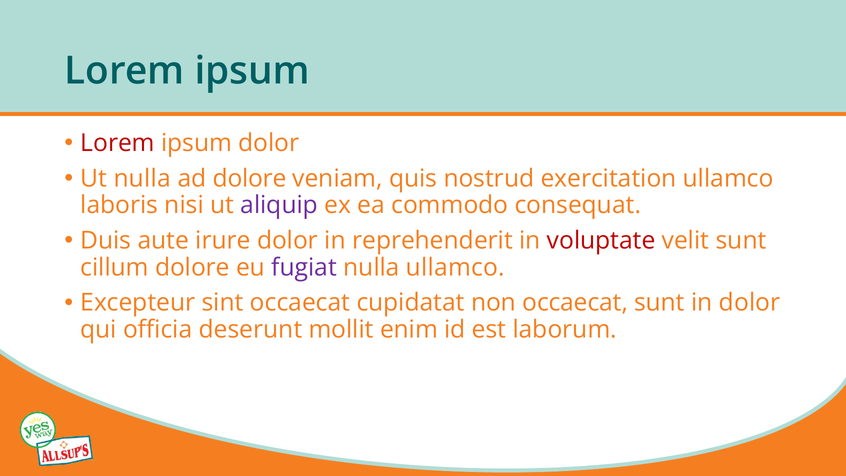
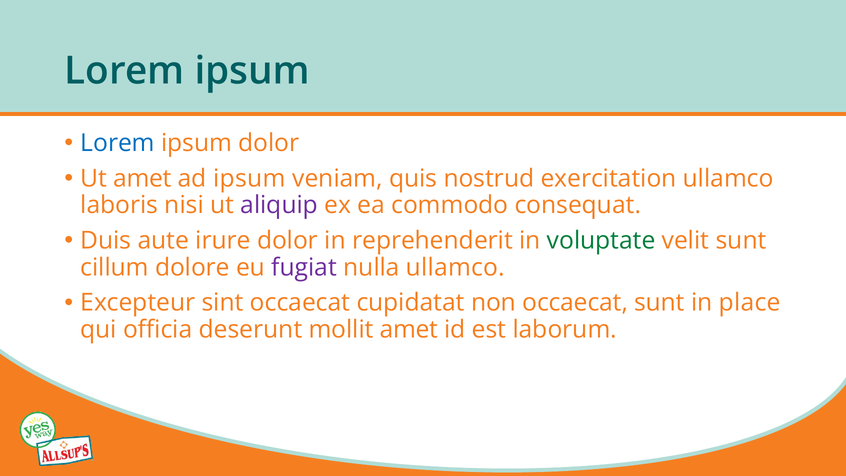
Lorem colour: red -> blue (118, 143)
Ut nulla: nulla -> amet (143, 179)
ad dolore: dolore -> ipsum (249, 179)
voluptate colour: red -> green (601, 241)
in dolor: dolor -> place (750, 303)
mollit enim: enim -> amet (409, 329)
